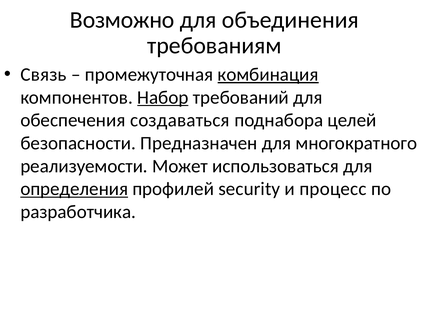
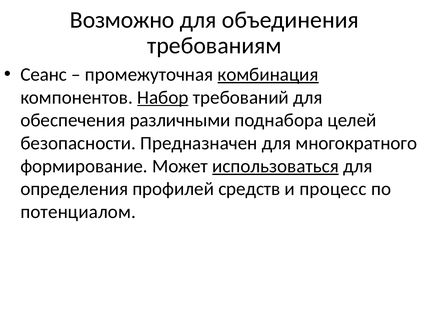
Связь: Связь -> Сеанс (44, 74)
создаваться: создаваться -> различными (180, 120)
реализуемости: реализуемости -> формирование (84, 166)
использоваться underline: none -> present (276, 166)
определения underline: present -> none (74, 189)
security: security -> средств (249, 189)
разработчика: разработчика -> потенциалом (78, 212)
